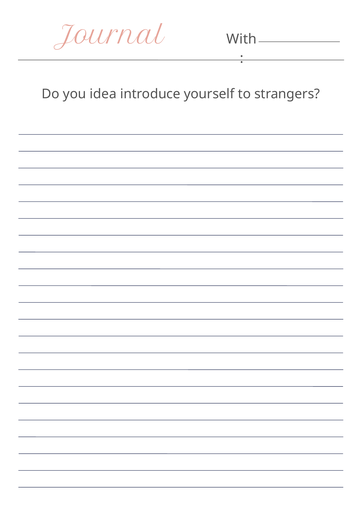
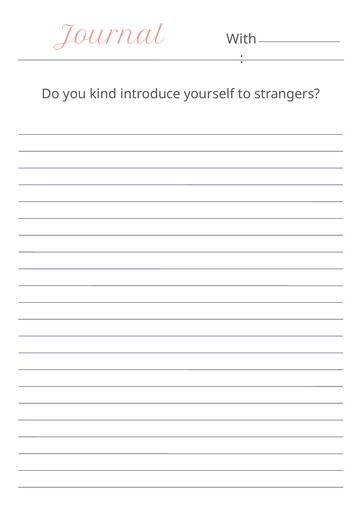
idea: idea -> kind (103, 94)
